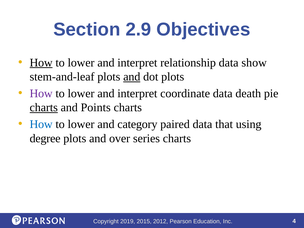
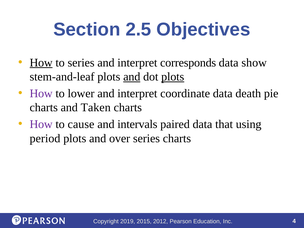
2.9: 2.9 -> 2.5 (138, 29)
lower: lower -> series (81, 63)
relationship: relationship -> corresponds (188, 63)
plots underline: none -> present (173, 77)
charts underline: present -> none (44, 108)
Points: Points -> Taken (96, 108)
How colour: blue -> purple (41, 124)
lower: lower -> cause (81, 124)
category: category -> intervals (137, 124)
degree: degree -> period (45, 138)
